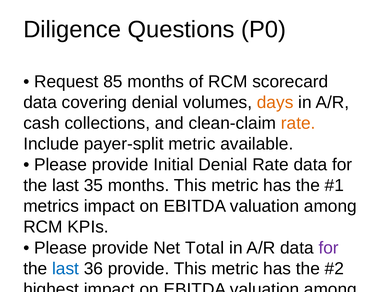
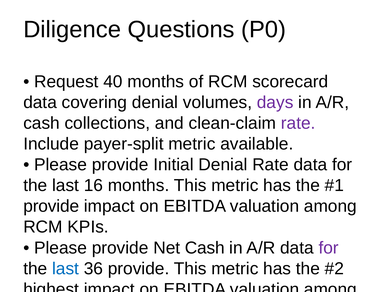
85: 85 -> 40 (113, 82)
days colour: orange -> purple (275, 102)
rate colour: orange -> purple (298, 123)
35: 35 -> 16 (93, 185)
metrics: metrics -> provide (51, 206)
Net Total: Total -> Cash (205, 248)
